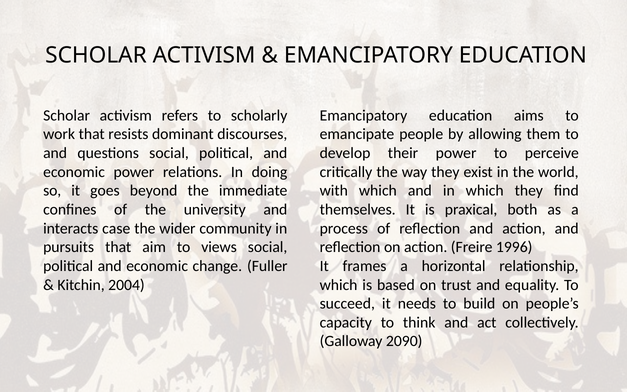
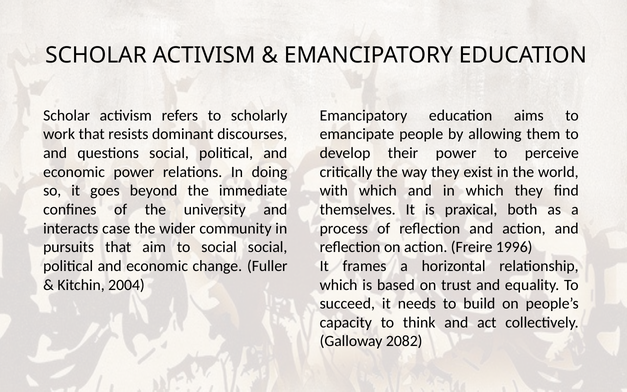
to views: views -> social (219, 247)
2090: 2090 -> 2082 (404, 341)
